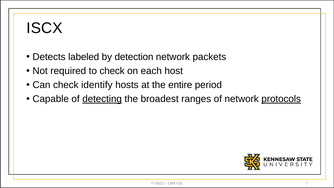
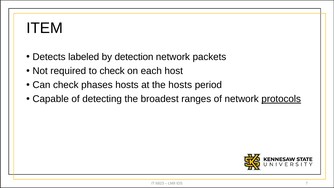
ISCX: ISCX -> ITEM (45, 28)
identify: identify -> phases (97, 85)
the entire: entire -> hosts (180, 85)
detecting underline: present -> none (102, 99)
